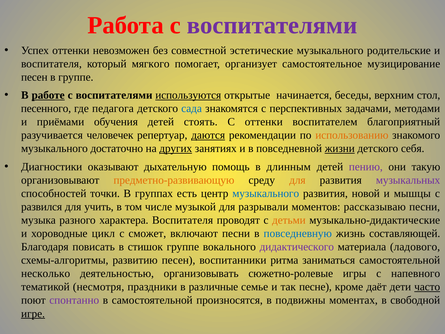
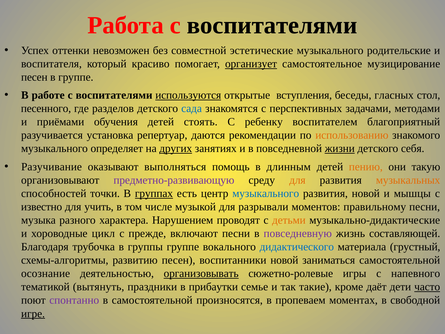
воспитателями colour: purple -> black (272, 25)
мягкого: мягкого -> красиво (151, 64)
организует underline: none -> present (251, 64)
работе underline: present -> none (48, 95)
начинается: начинается -> вступления (304, 95)
верхним: верхним -> гласных (394, 95)
педагога: педагога -> разделов (113, 108)
С оттенки: оттенки -> ребенку (264, 122)
человечек: человечек -> установка (110, 135)
даются underline: present -> none (208, 135)
достаточно: достаточно -> определяет (117, 149)
Диагностики: Диагностики -> Разучивание (52, 167)
дыхательную: дыхательную -> выполняться (175, 167)
пению colour: purple -> orange (366, 167)
предметно-развивающую colour: orange -> purple (174, 180)
музыкальных colour: purple -> orange (408, 180)
группах underline: none -> present (154, 193)
развился: развился -> известно (42, 207)
рассказываю: рассказываю -> правильному (375, 207)
характера Воспитателя: Воспитателя -> Нарушением (183, 220)
сможет: сможет -> прежде (147, 233)
повседневную colour: blue -> purple (298, 233)
повисать: повисать -> трубочка (94, 247)
стишок: стишок -> группы (145, 247)
дидактического colour: purple -> blue (297, 247)
ладового: ладового -> грустный (415, 247)
воспитанники ритма: ритма -> новой (284, 260)
несколько: несколько -> осознание (46, 273)
организовывать underline: none -> present (201, 273)
несмотря: несмотря -> вытянуть (99, 287)
различные: различные -> прибаутки (213, 287)
песне: песне -> такие (315, 287)
подвижны: подвижны -> пропеваем (300, 300)
